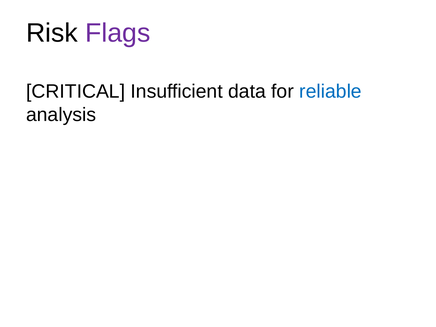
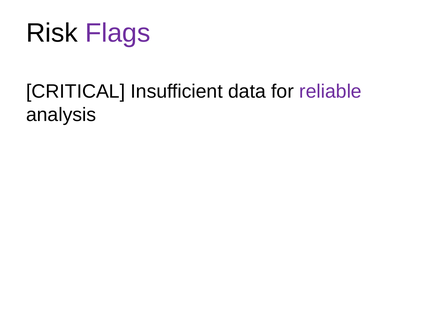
reliable colour: blue -> purple (331, 91)
